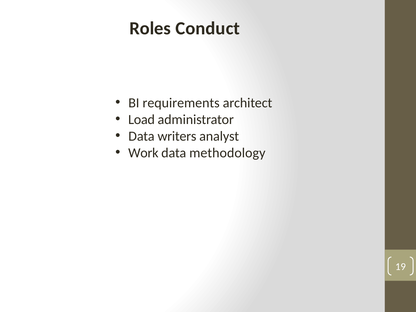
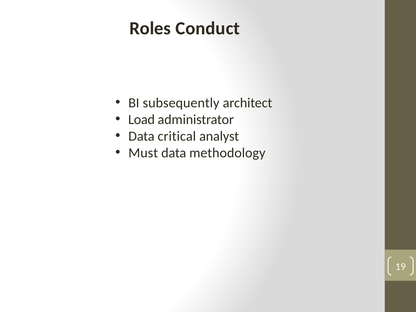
requirements: requirements -> subsequently (181, 103)
writers: writers -> critical (177, 136)
Work: Work -> Must (143, 153)
